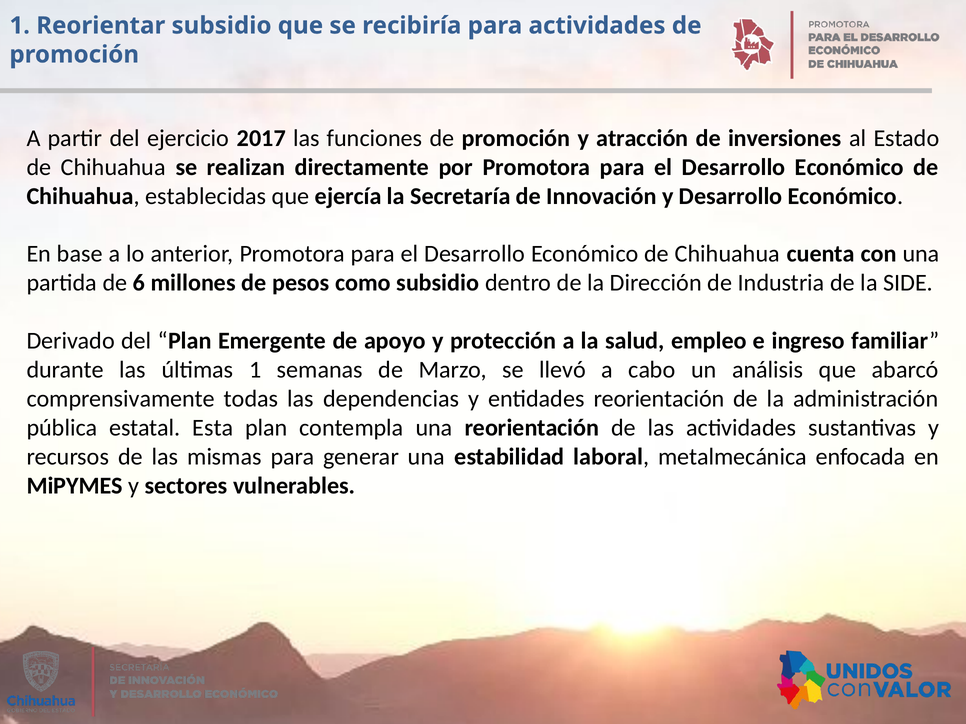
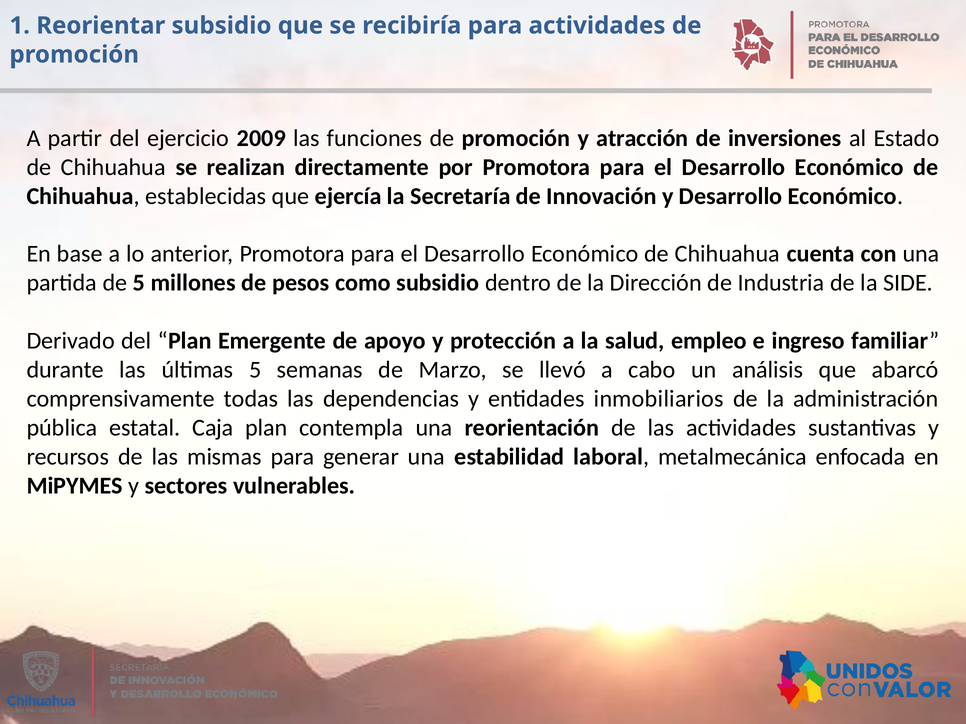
2017: 2017 -> 2009 (261, 138)
de 6: 6 -> 5 (139, 283)
últimas 1: 1 -> 5 (255, 370)
entidades reorientación: reorientación -> inmobiliarios (659, 399)
Esta: Esta -> Caja (213, 428)
